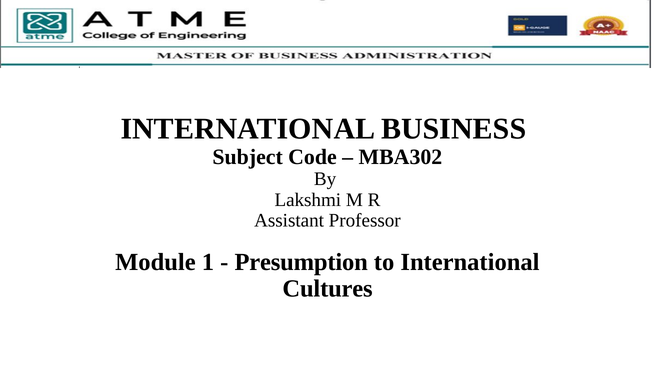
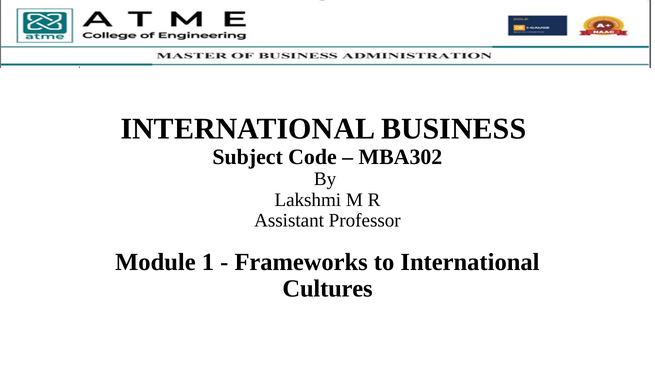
Presumption: Presumption -> Frameworks (301, 262)
